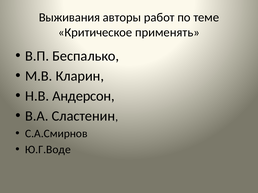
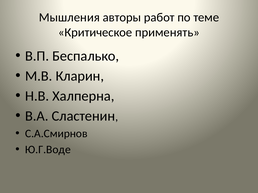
Выживания: Выживания -> Мышления (69, 17)
Андерсон: Андерсон -> Халперна (83, 96)
